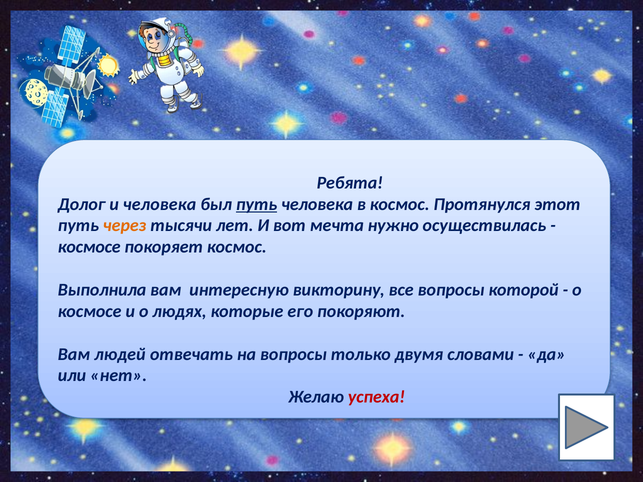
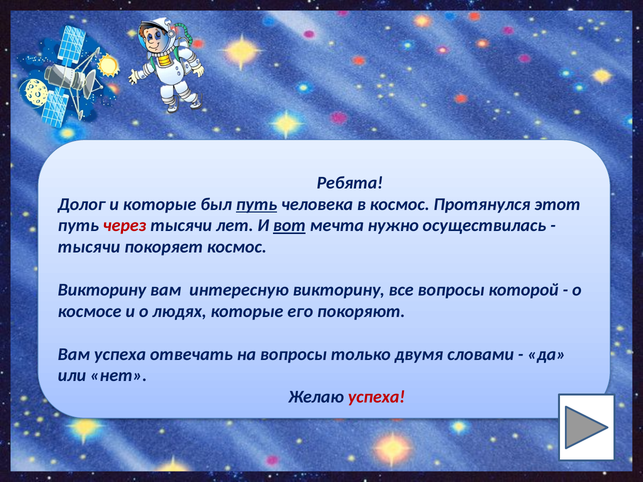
и человека: человека -> которые (160, 204)
через colour: orange -> red (125, 226)
вот underline: none -> present (289, 226)
космосе: космосе -> тысячи (89, 247)
Выполнила: Выполнила -> Викторину (102, 290)
Вам людей: людей -> успеха (120, 354)
